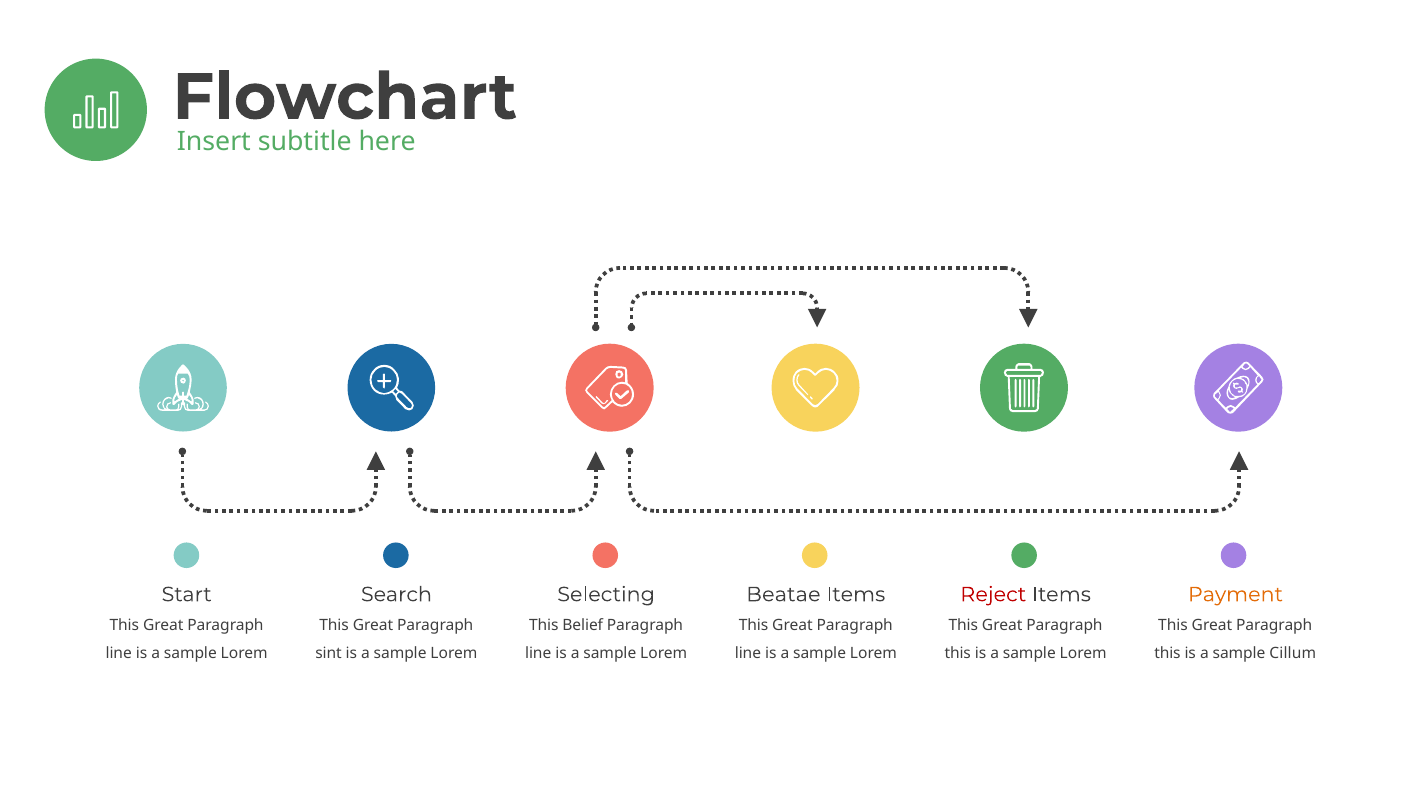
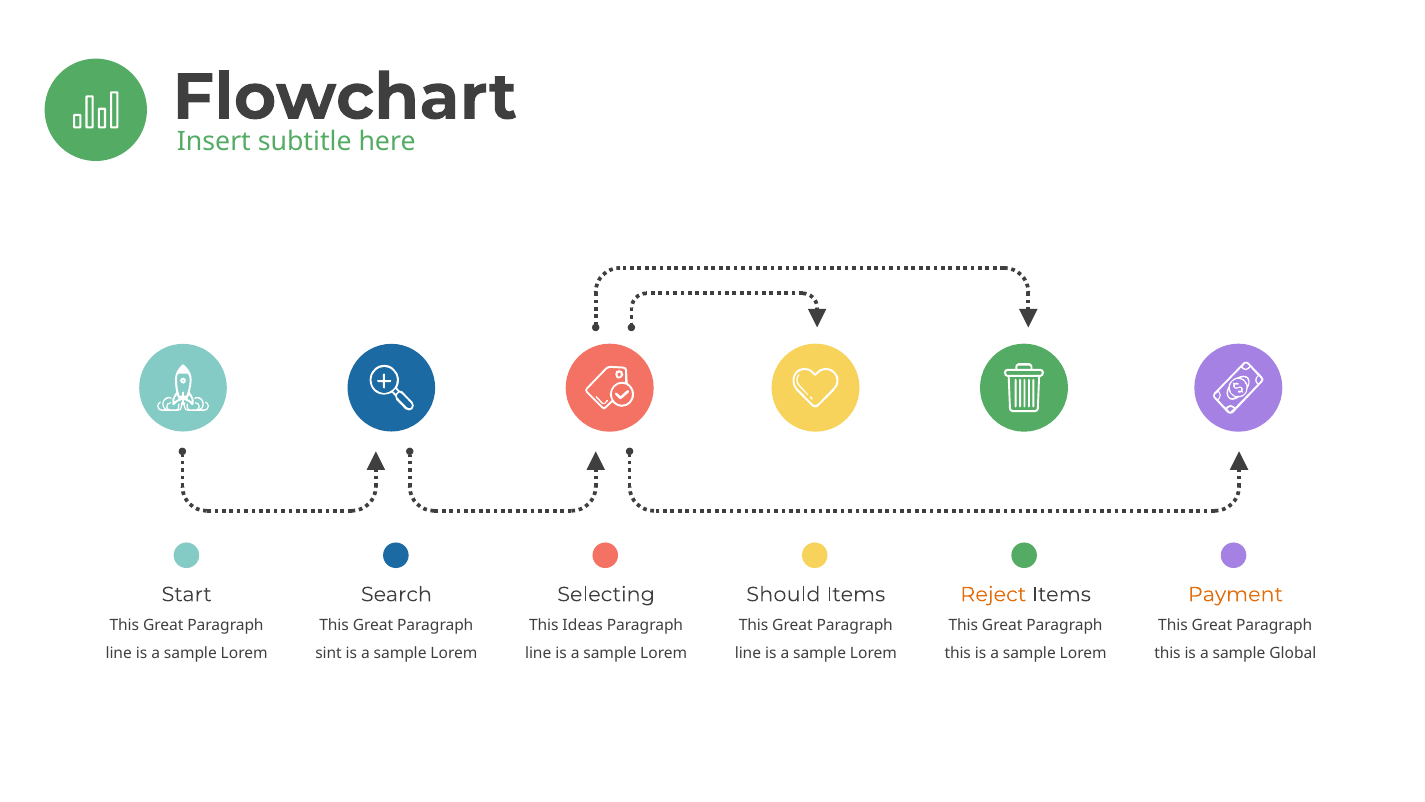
Beatae: Beatae -> Should (783, 594)
Reject colour: red -> orange (993, 594)
Belief: Belief -> Ideas (583, 625)
Cillum: Cillum -> Global (1293, 653)
